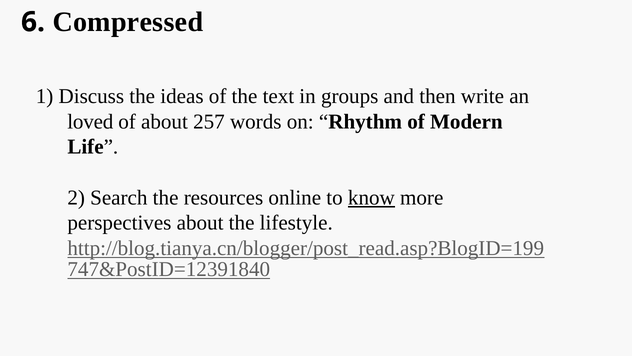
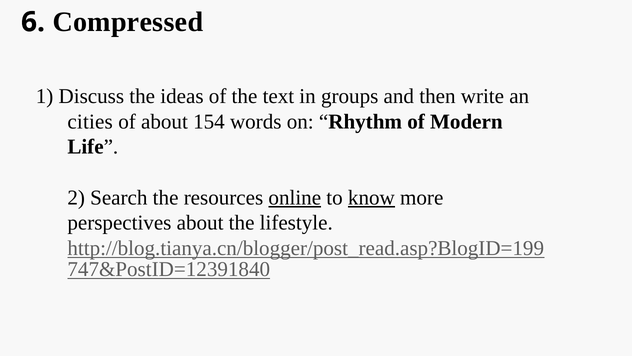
loved: loved -> cities (90, 121)
257: 257 -> 154 (209, 121)
online underline: none -> present (295, 197)
